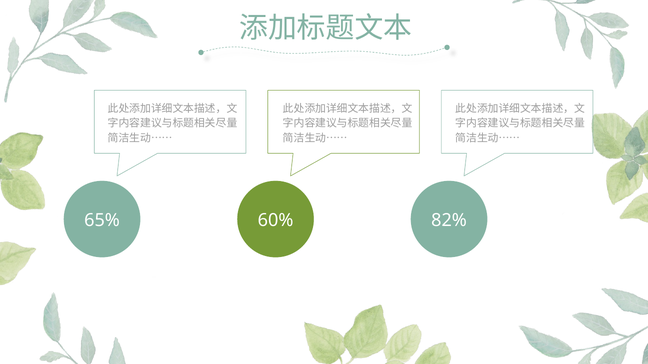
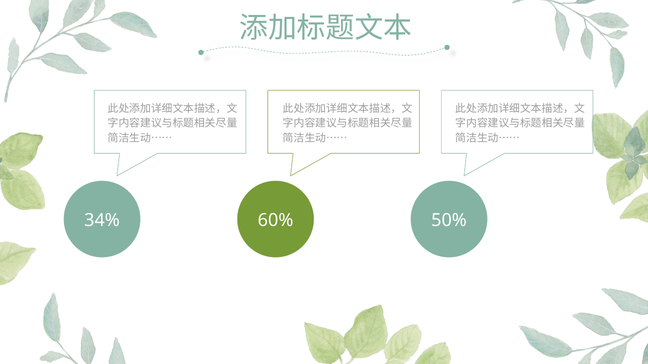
65%: 65% -> 34% (102, 221)
82%: 82% -> 50% (449, 221)
